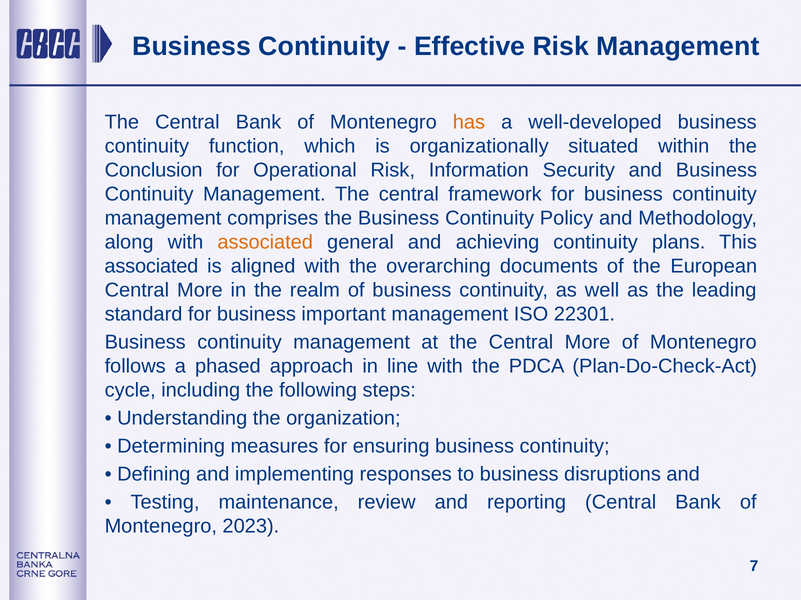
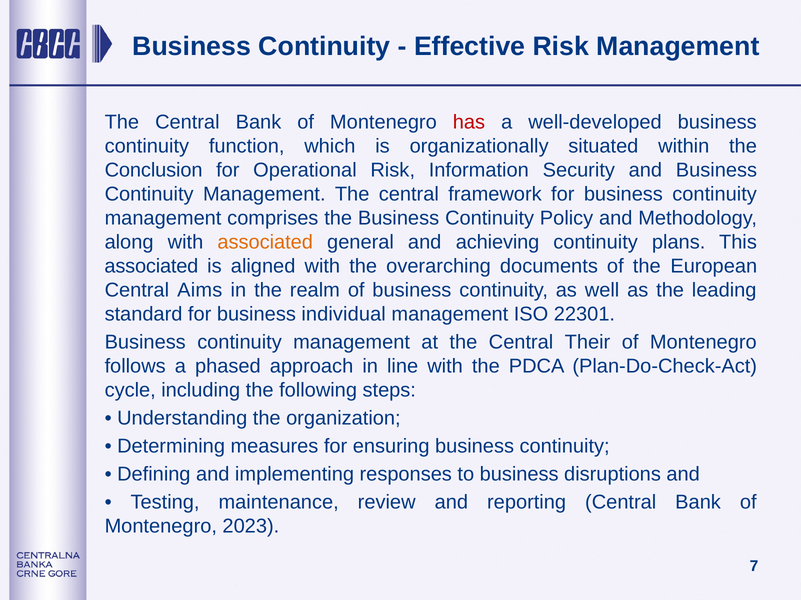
has colour: orange -> red (469, 122)
More: More -> Aims (200, 290)
important: important -> individual (344, 314)
the Central More: More -> Their (588, 343)
